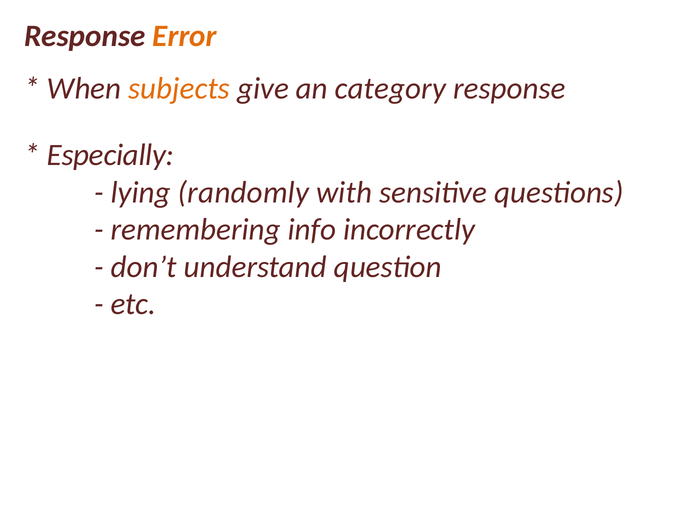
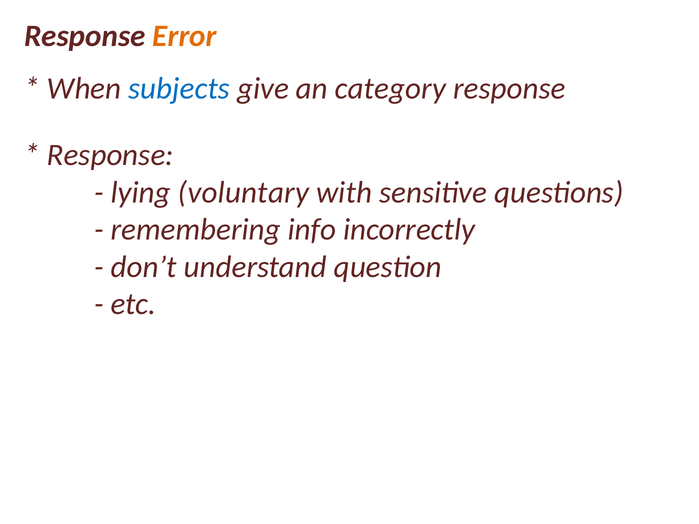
subjects colour: orange -> blue (179, 88)
Especially: Especially -> Response (110, 155)
randomly: randomly -> voluntary (243, 192)
